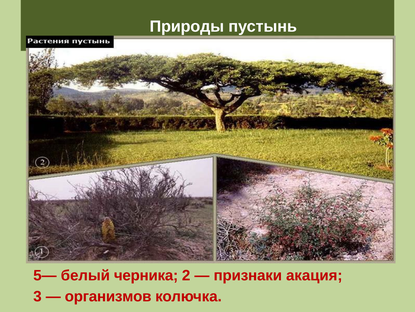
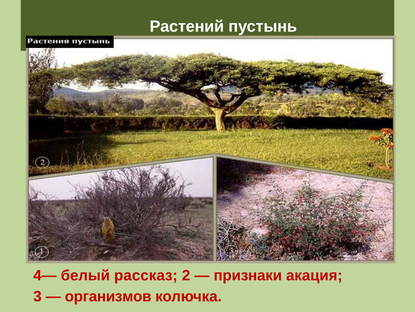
Природы: Природы -> Растений (187, 26)
5—: 5— -> 4— (45, 275)
черника: черника -> рассказ (146, 275)
